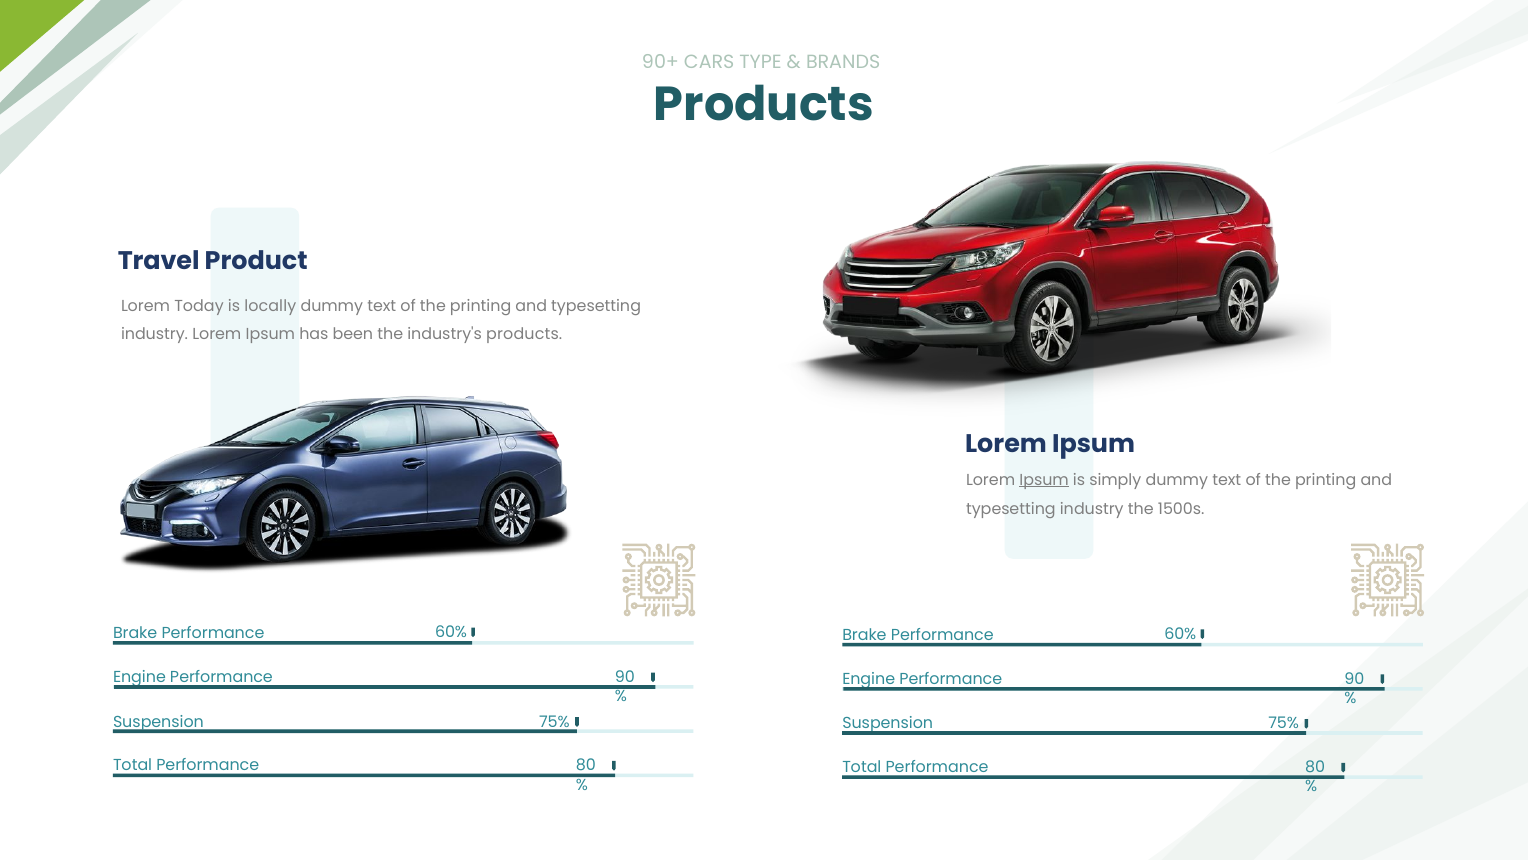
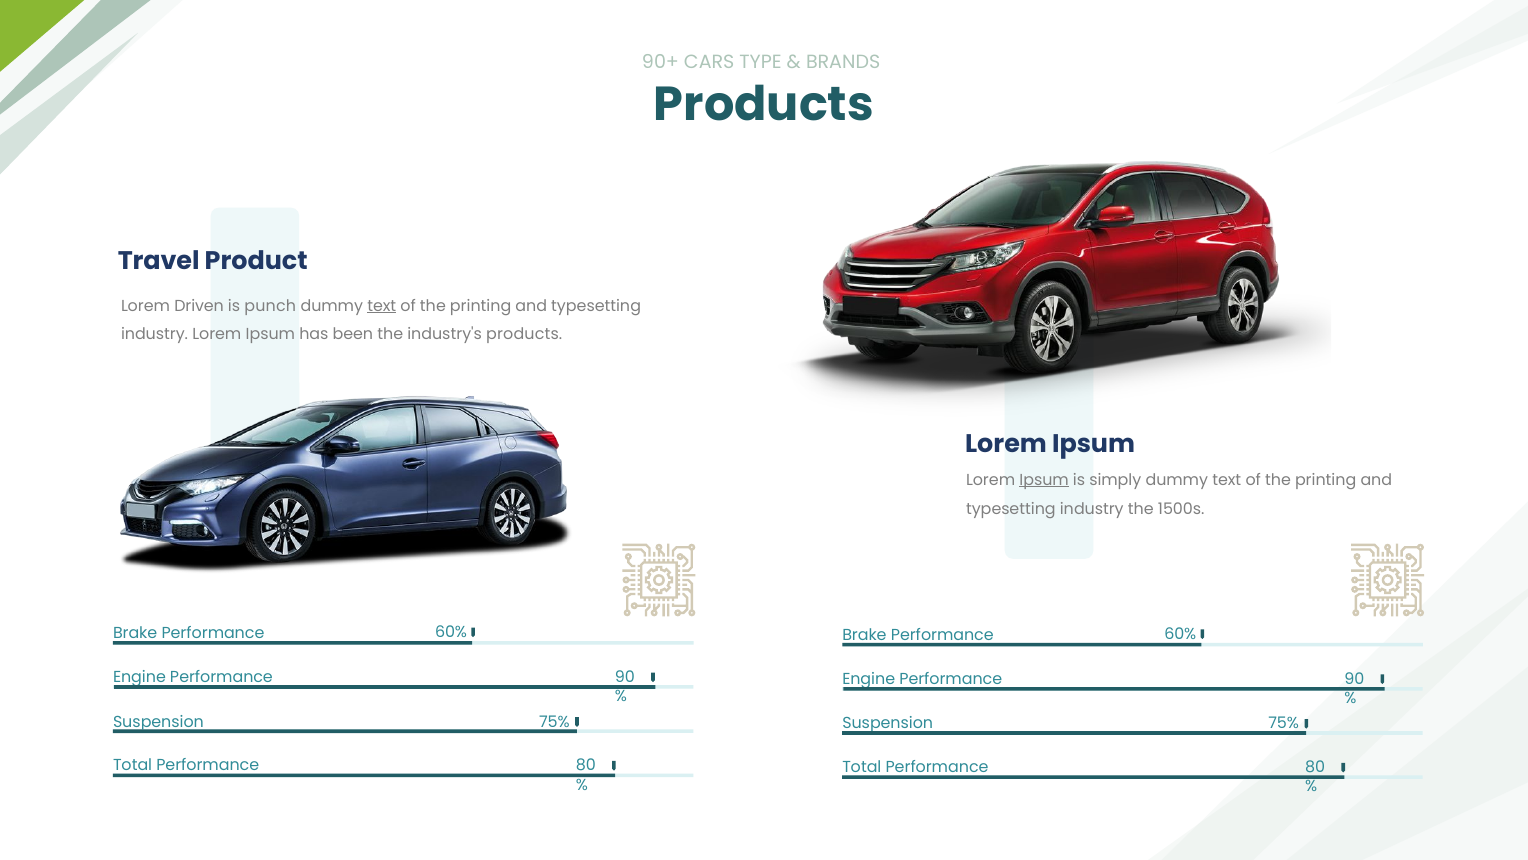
Today: Today -> Driven (199, 306)
locally: locally -> punch (270, 306)
text underline: none -> present (382, 306)
